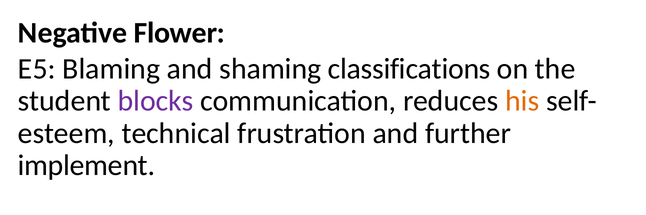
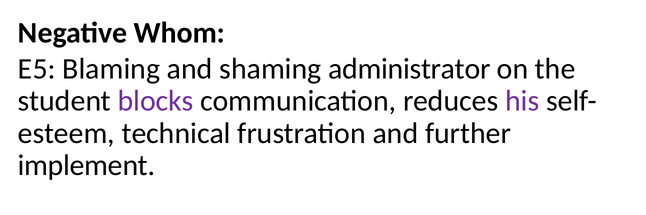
Flower: Flower -> Whom (179, 33)
classifications: classifications -> administrator (409, 69)
his colour: orange -> purple (522, 101)
